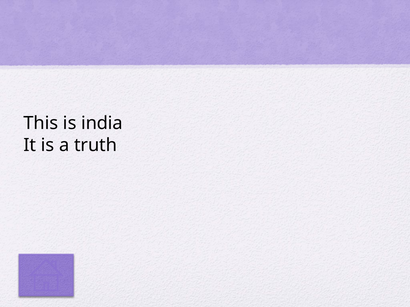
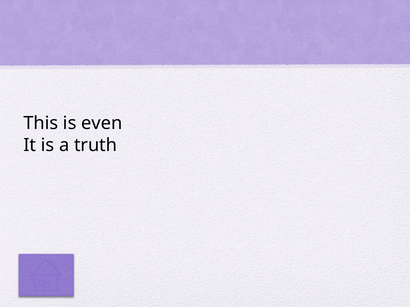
india: india -> even (102, 123)
